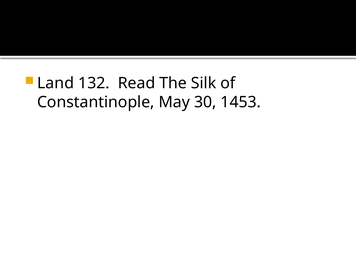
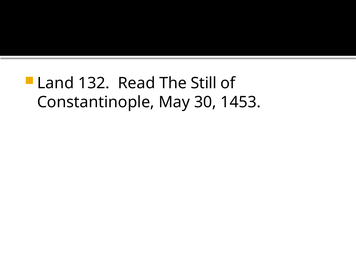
Silk: Silk -> Still (204, 83)
